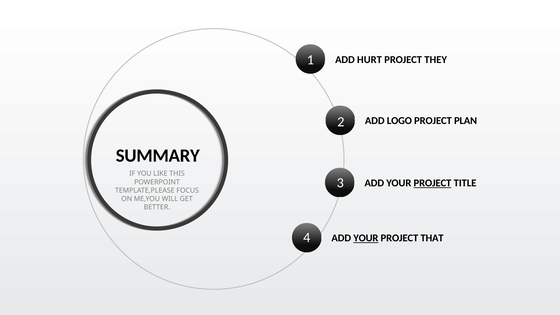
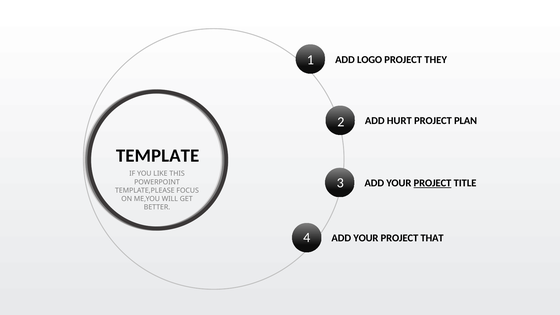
HURT: HURT -> LOGO (370, 60)
LOGO: LOGO -> HURT (399, 121)
SUMMARY: SUMMARY -> TEMPLATE (158, 156)
YOUR underline: present -> none (366, 238)
